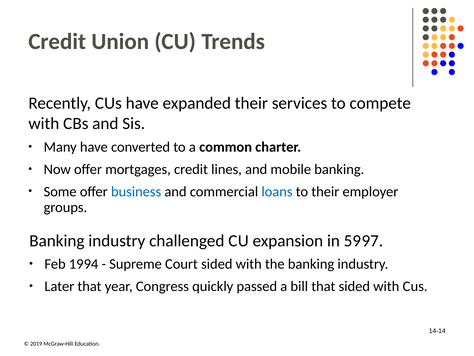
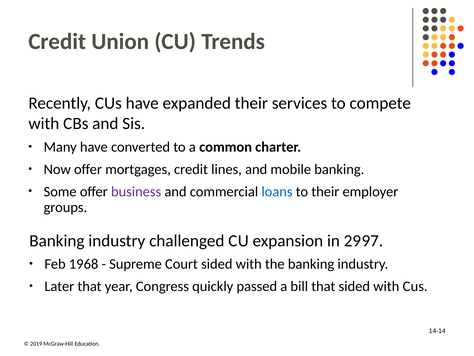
business colour: blue -> purple (136, 191)
59: 59 -> 29 (352, 240)
94: 94 -> 68 (91, 264)
